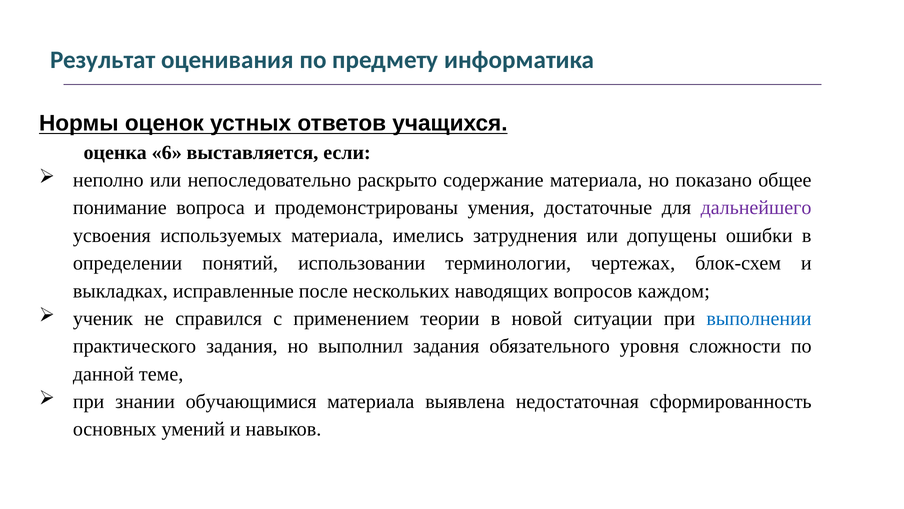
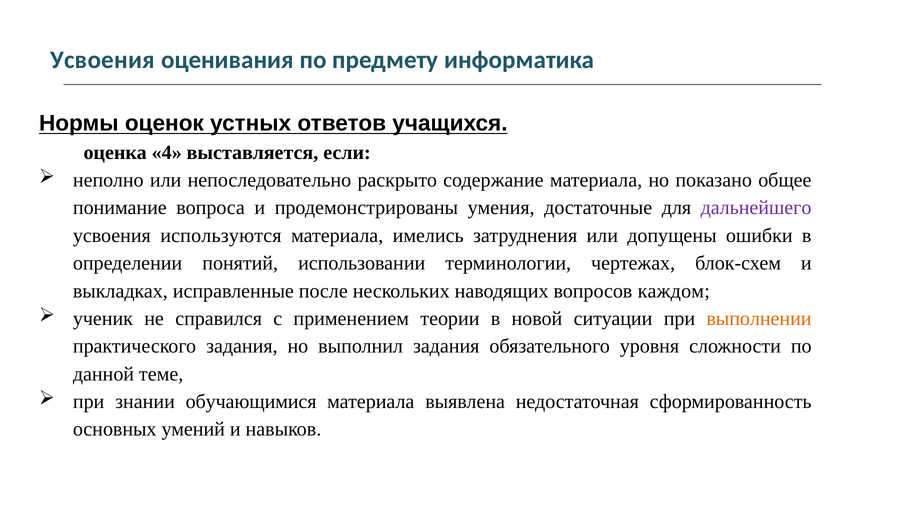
Результат: Результат -> Усвоения (103, 60)
6: 6 -> 4 (167, 153)
используемых: используемых -> используются (221, 236)
выполнении colour: blue -> orange (759, 319)
